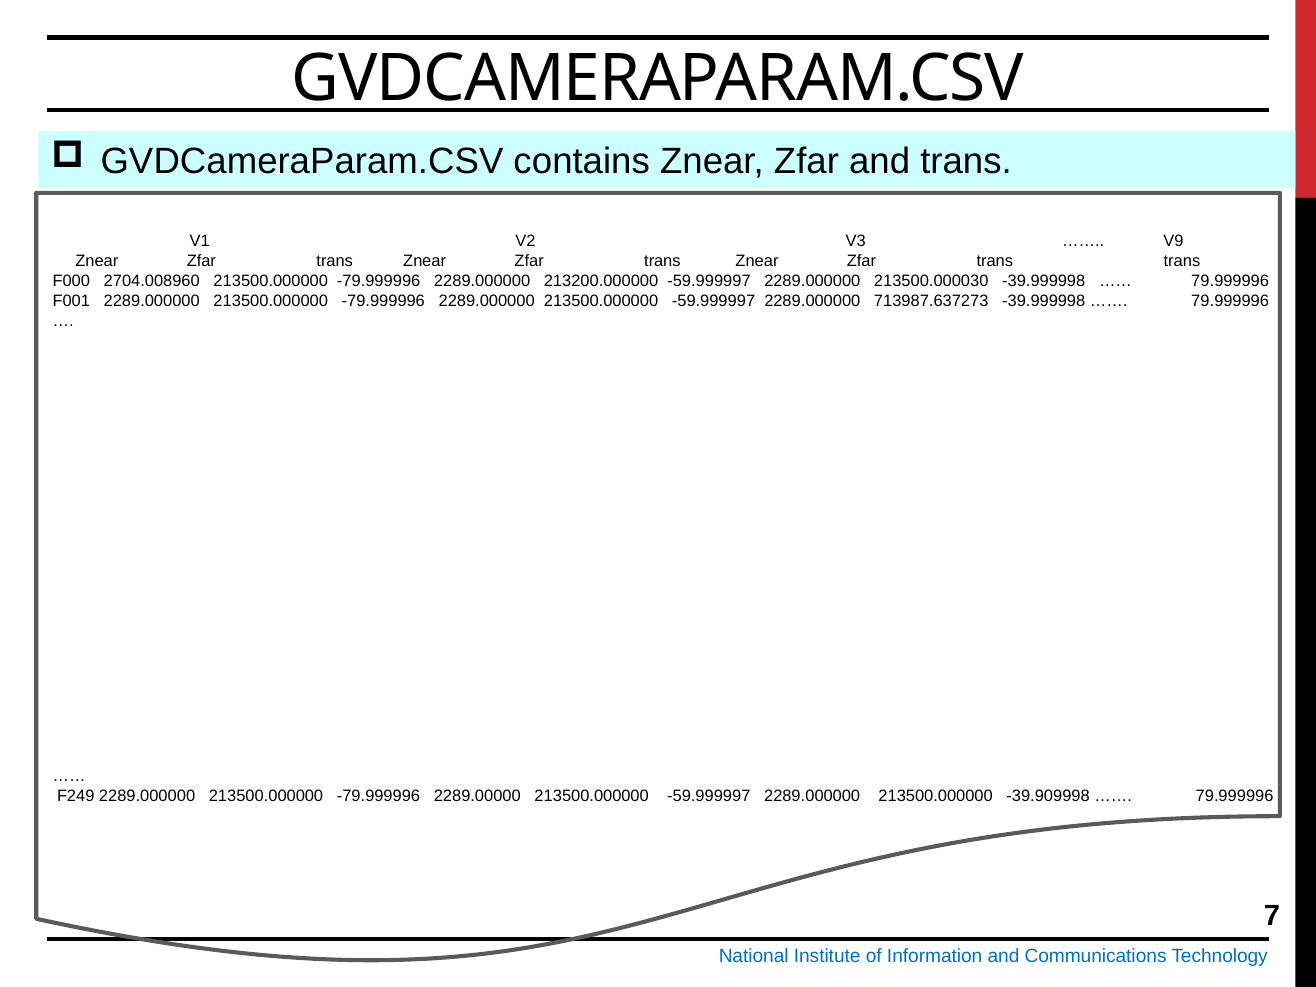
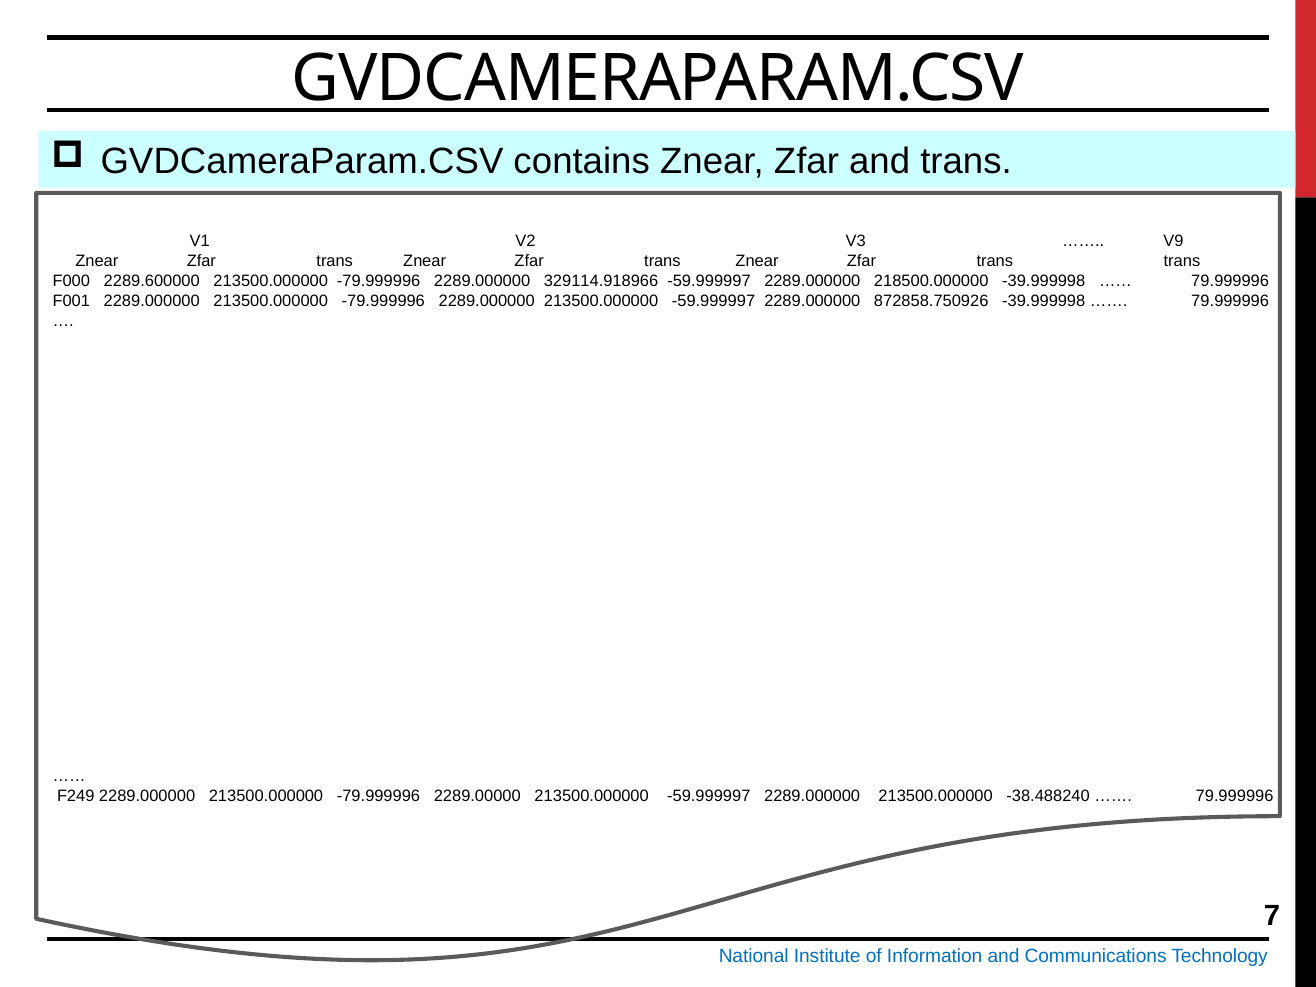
2704.008960: 2704.008960 -> 2289.600000 (152, 281)
213200.000000: 213200.000000 -> 329114.918966 (601, 281)
213500.000030: 213500.000030 -> 218500.000000 (931, 281)
713987.637273: 713987.637273 -> 872858.750926 (931, 301)
-39.909998: -39.909998 -> -38.488240 (1048, 796)
